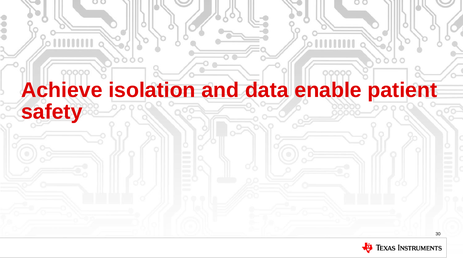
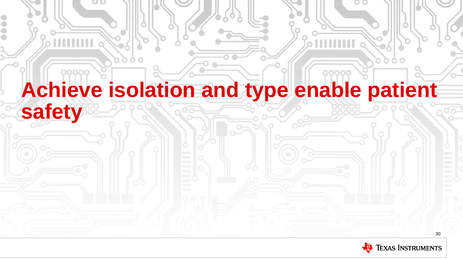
data: data -> type (267, 90)
